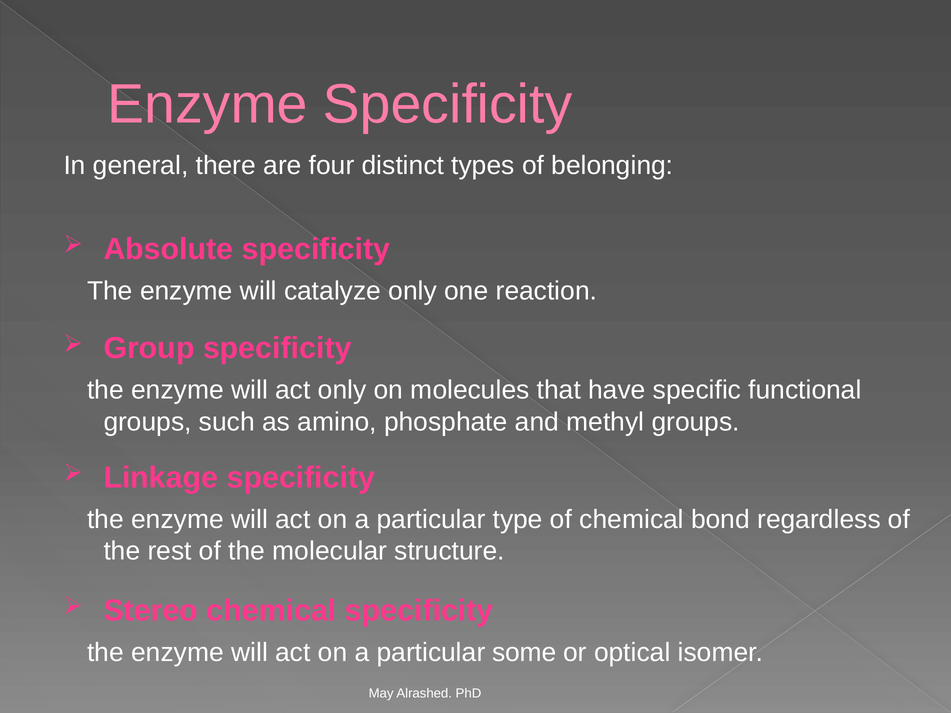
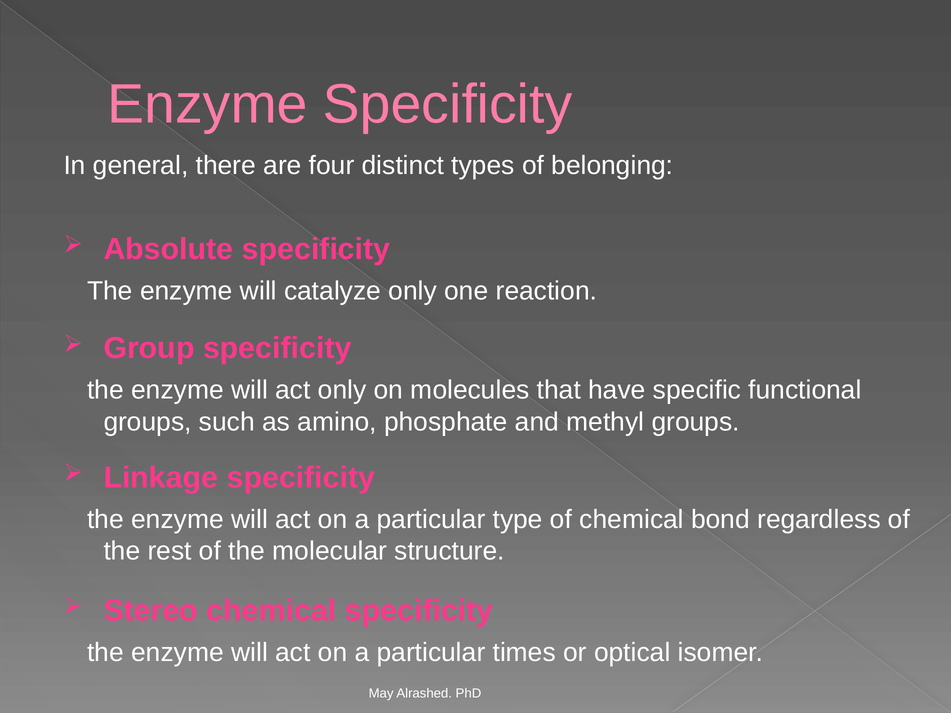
some: some -> times (524, 653)
